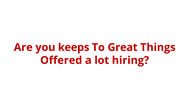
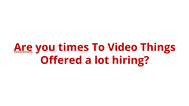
Are underline: none -> present (23, 48)
keeps: keeps -> times (74, 48)
Great: Great -> Video (123, 48)
